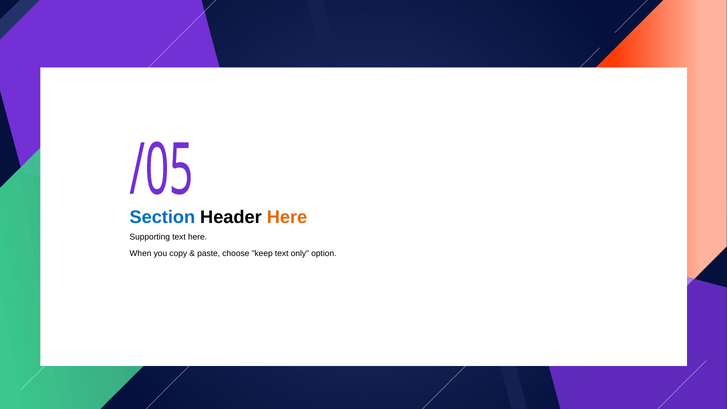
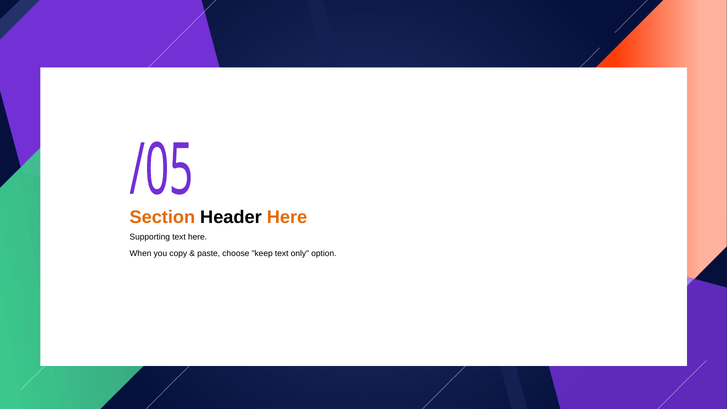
Section colour: blue -> orange (162, 217)
